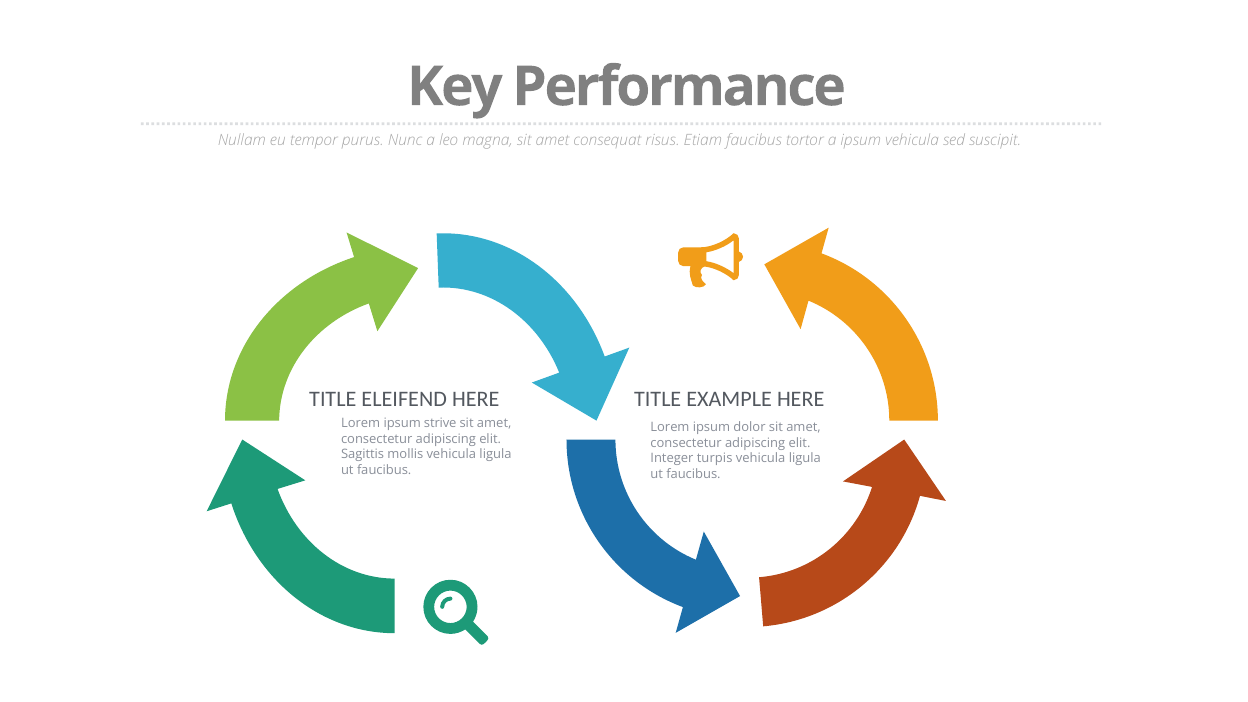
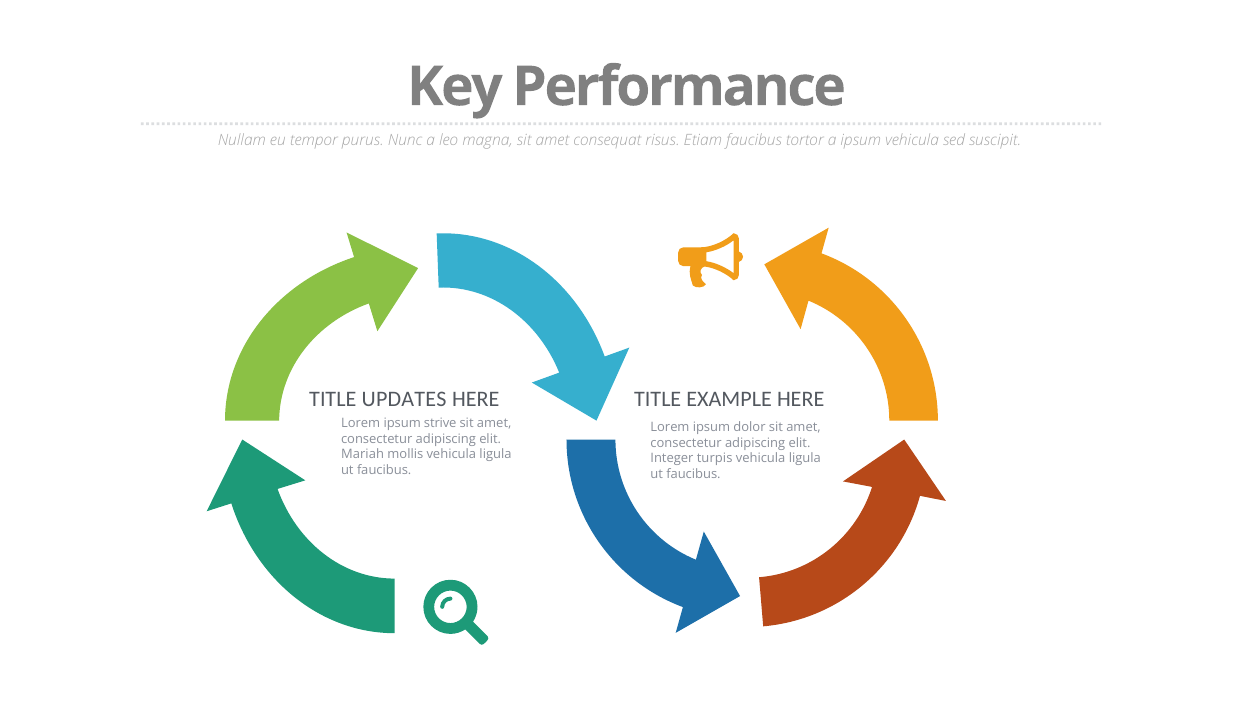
ELEIFEND: ELEIFEND -> UPDATES (404, 400)
Sagittis: Sagittis -> Mariah (363, 454)
